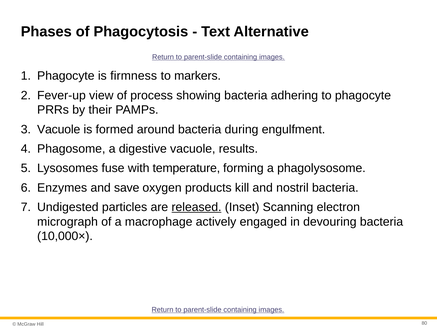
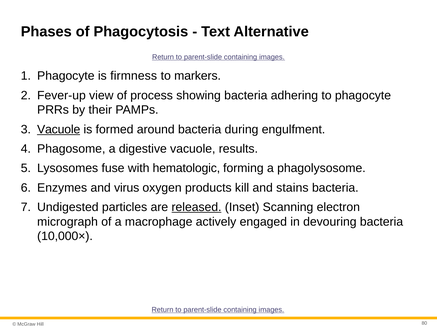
Vacuole underline: none -> present (59, 129)
temperature: temperature -> hematologic (186, 168)
save: save -> virus (127, 188)
nostril: nostril -> stains (292, 188)
